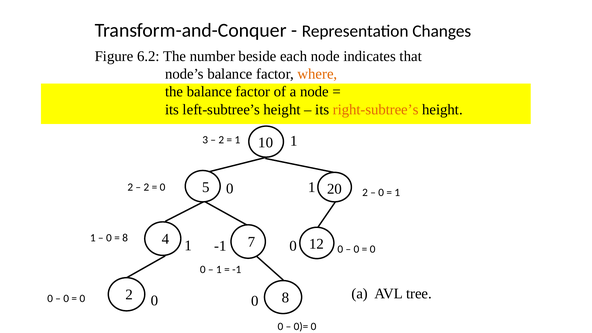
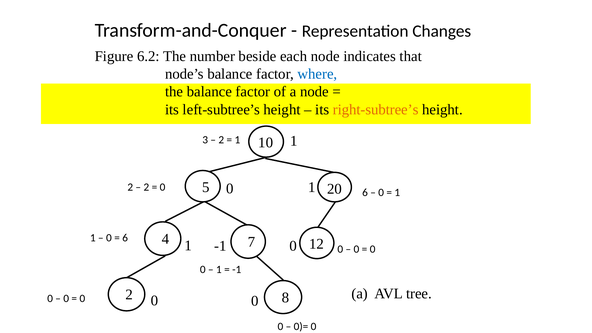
where colour: orange -> blue (317, 74)
0 2: 2 -> 6 (365, 193)
8: 8 -> 6 (125, 238)
